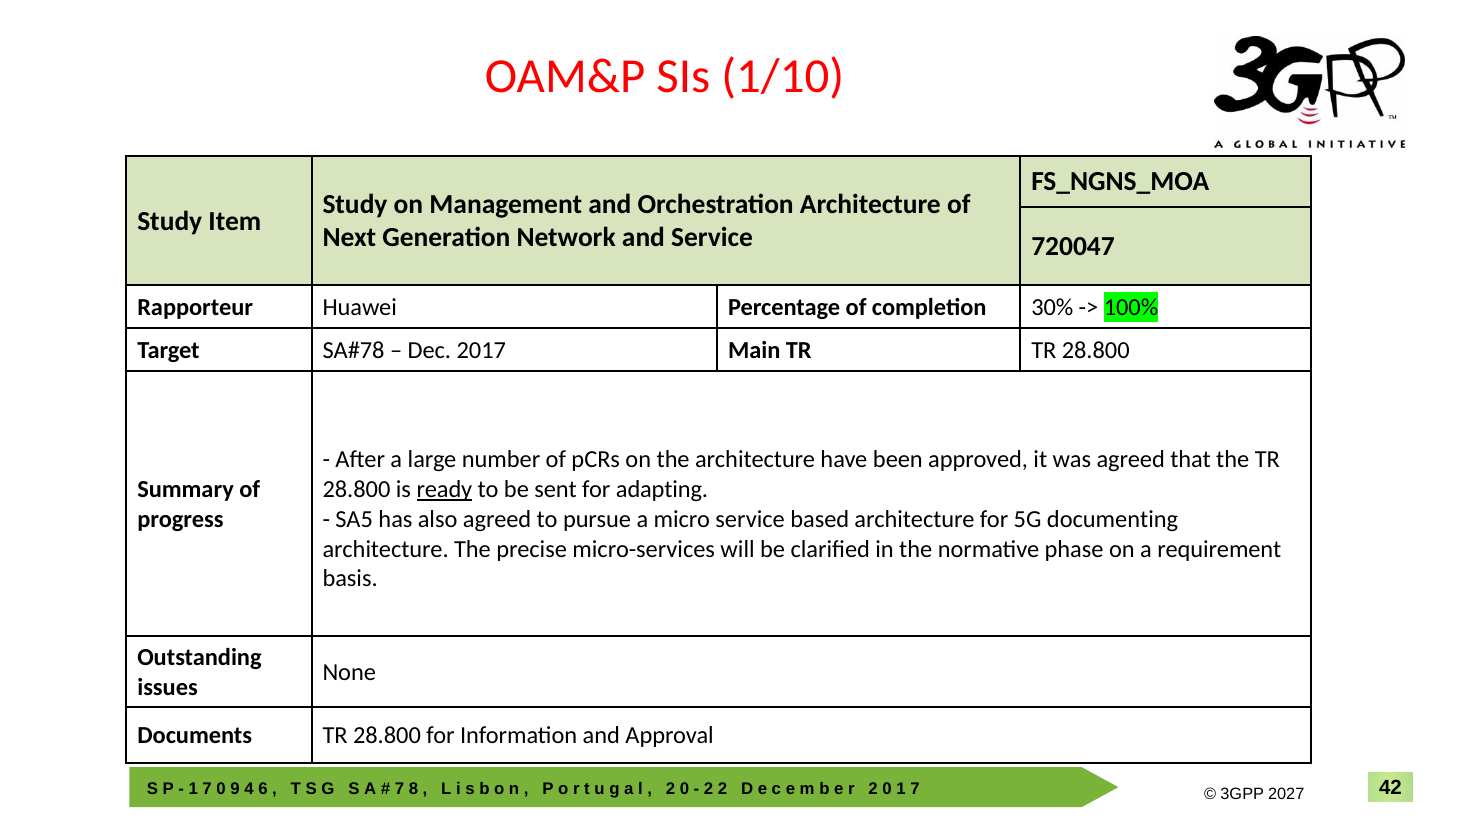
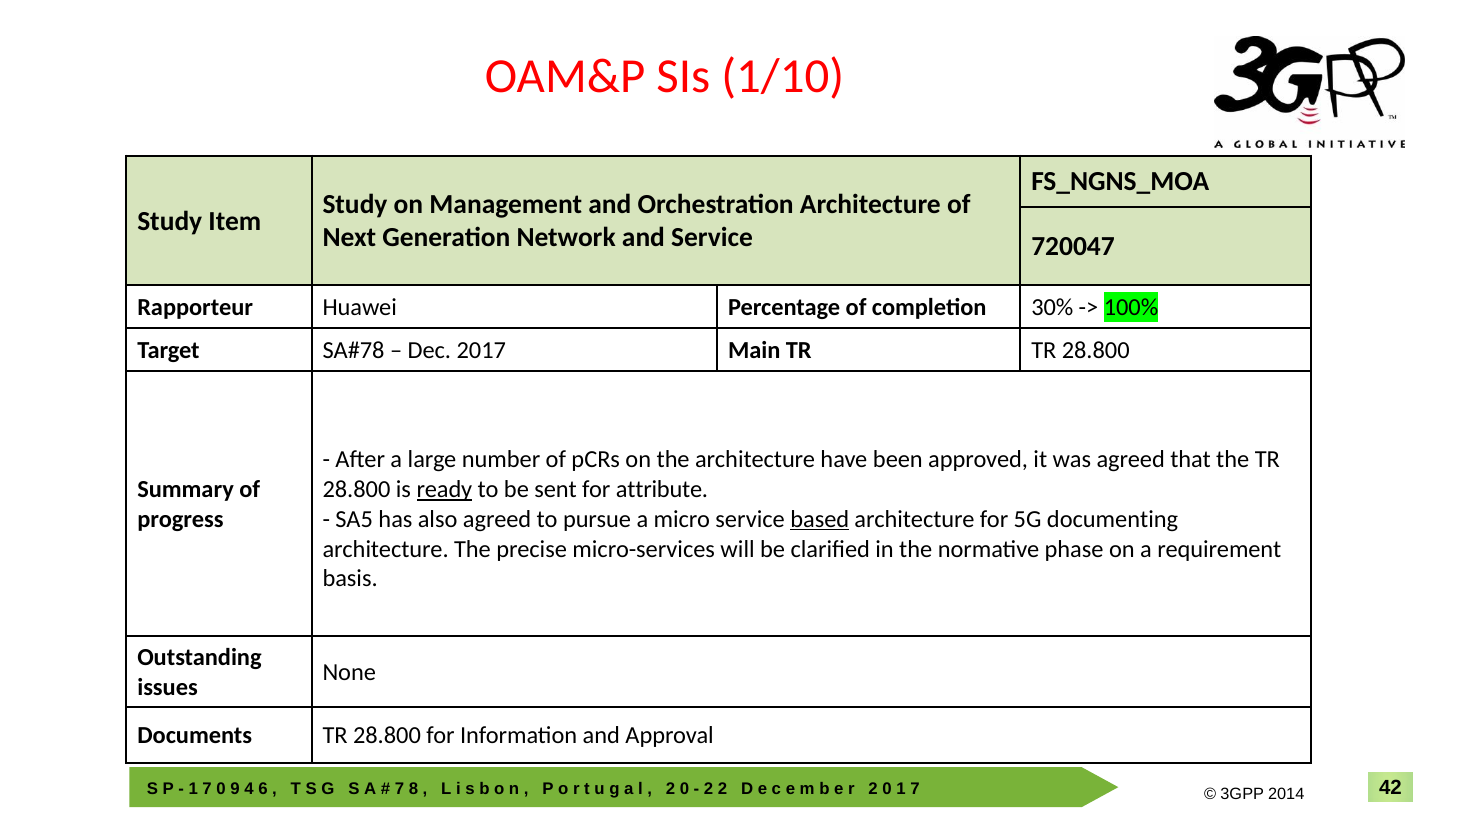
adapting: adapting -> attribute (662, 489)
based underline: none -> present (820, 519)
2027: 2027 -> 2014 (1286, 793)
